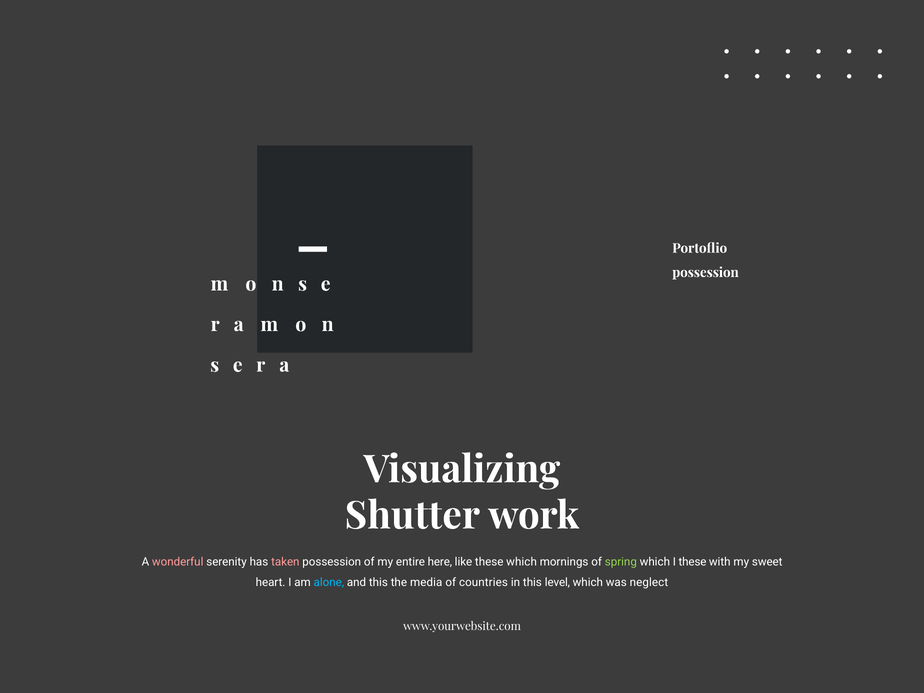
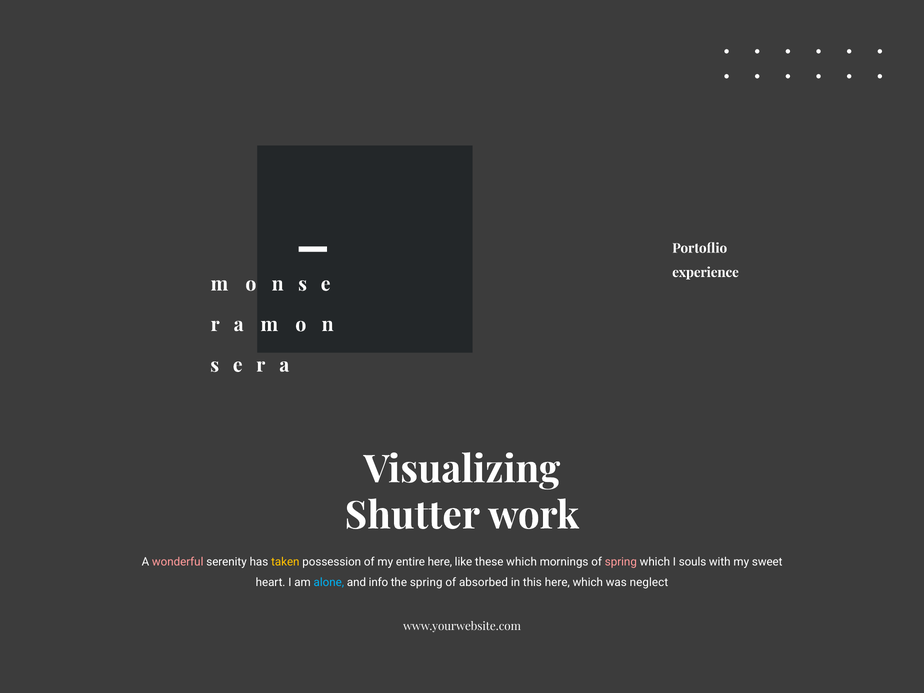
possession: possession -> experience (705, 273)
taken colour: pink -> yellow (285, 562)
spring colour: light green -> pink (621, 562)
I these: these -> souls (693, 562)
and this: this -> info (378, 583)
the media: media -> spring (426, 583)
countries: countries -> absorbed (483, 583)
this level: level -> here (557, 583)
